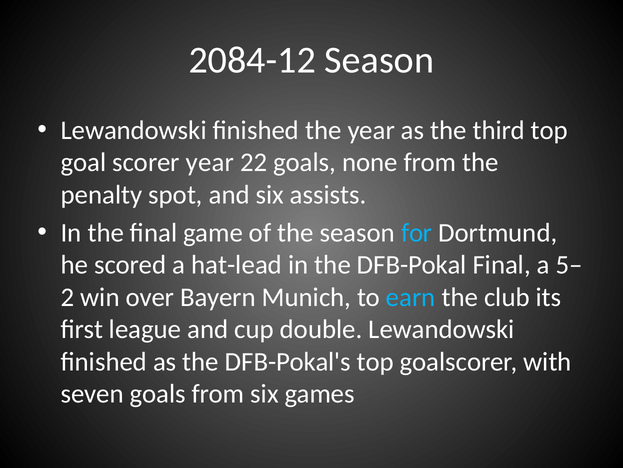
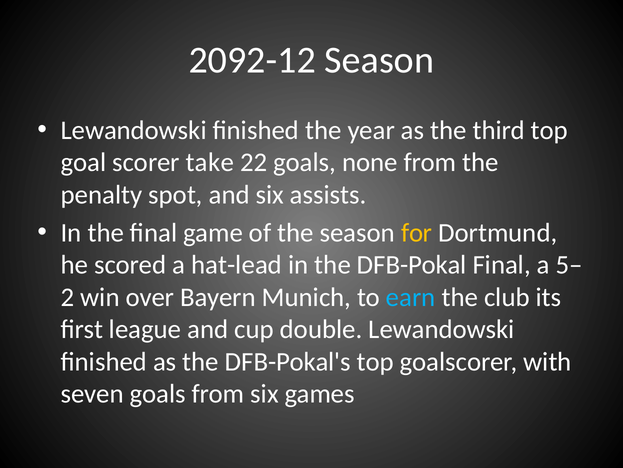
2084-12: 2084-12 -> 2092-12 (252, 60)
scorer year: year -> take (210, 162)
for colour: light blue -> yellow (417, 232)
